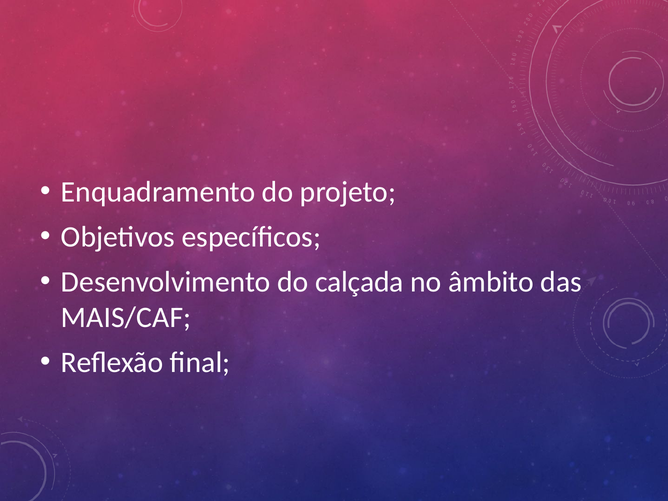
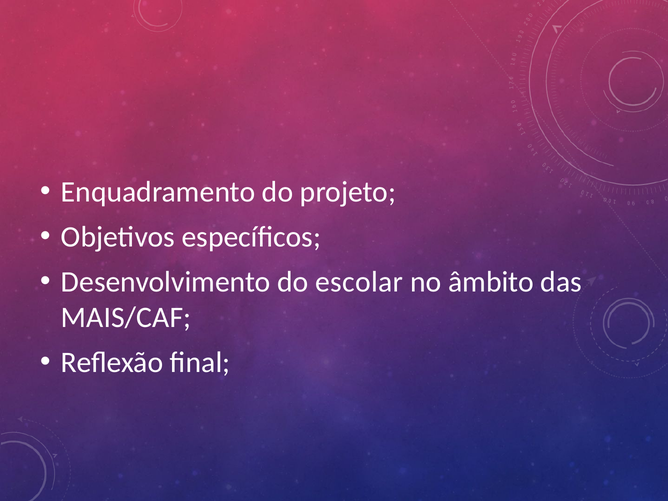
calçada: calçada -> escolar (359, 282)
